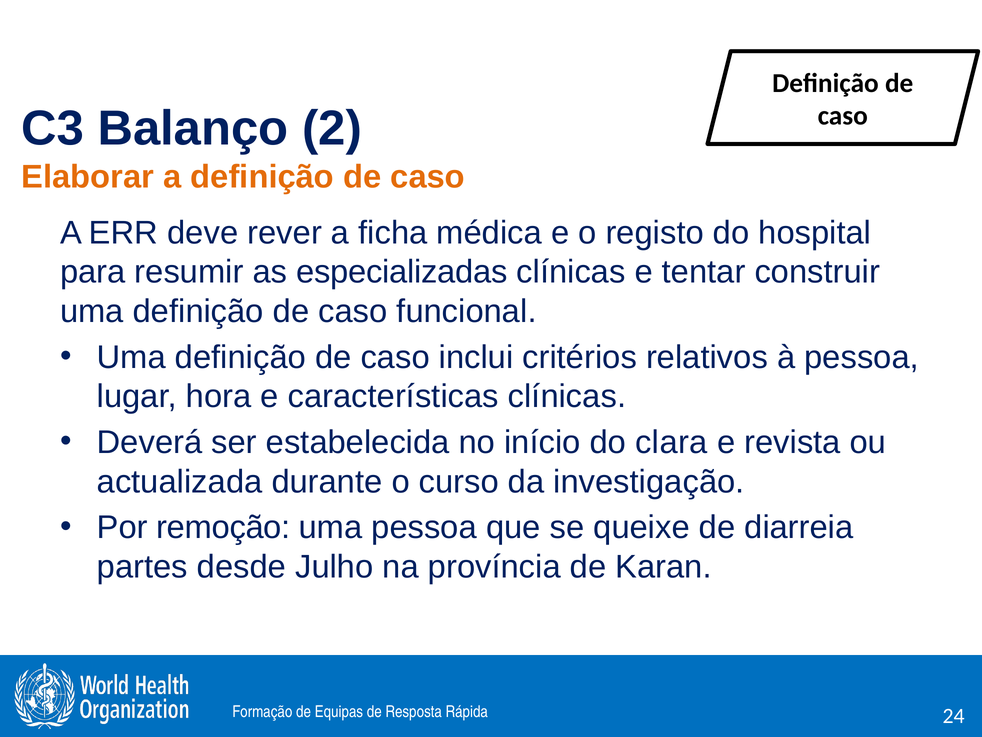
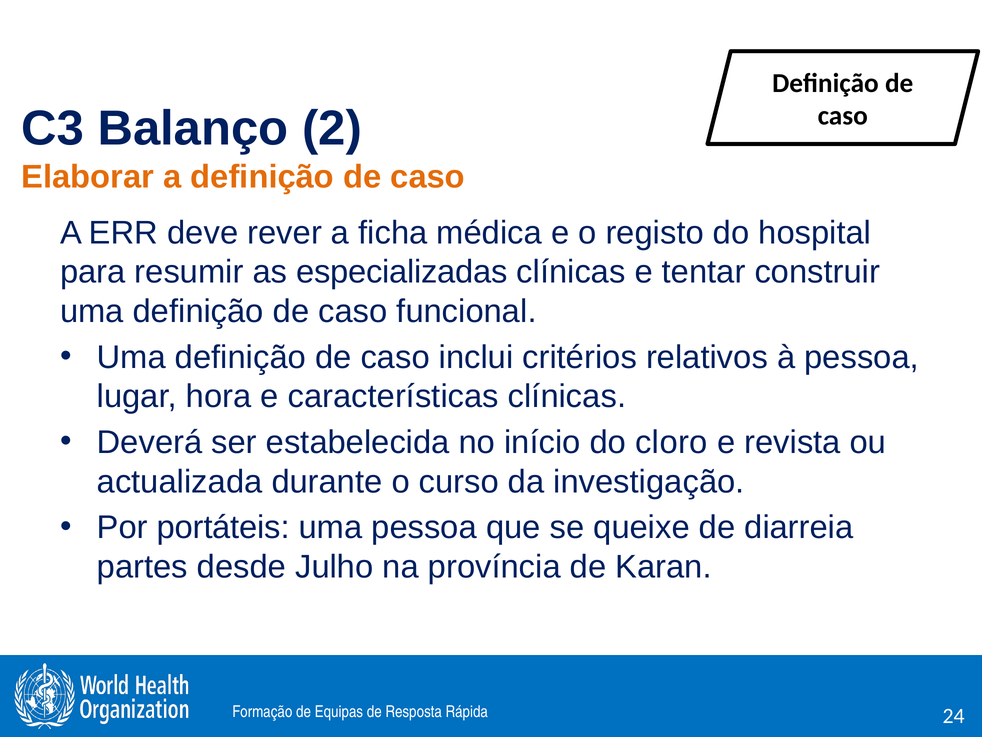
clara: clara -> cloro (671, 442)
remoção: remoção -> portáteis (223, 527)
